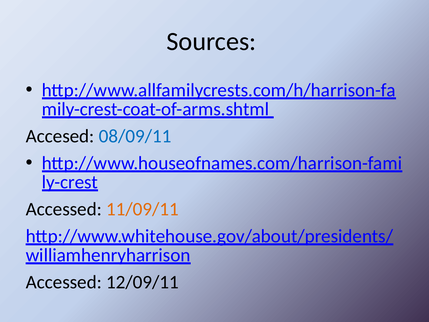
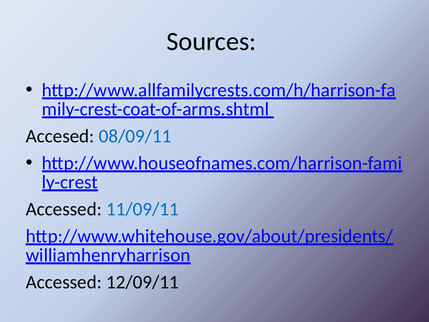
11/09/11 colour: orange -> blue (143, 209)
